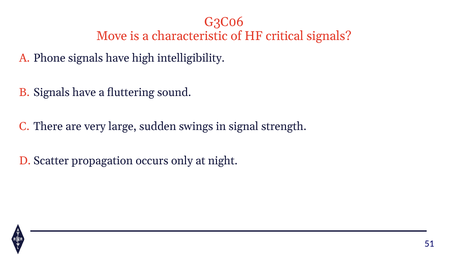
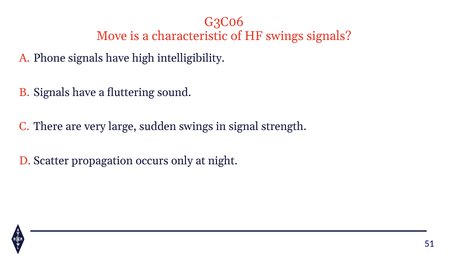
HF critical: critical -> swings (285, 36)
